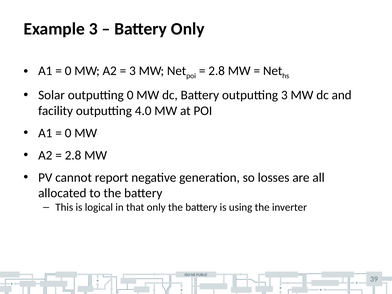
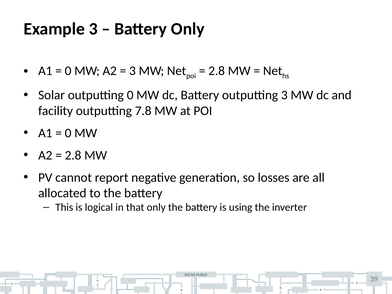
4.0: 4.0 -> 7.8 (143, 111)
